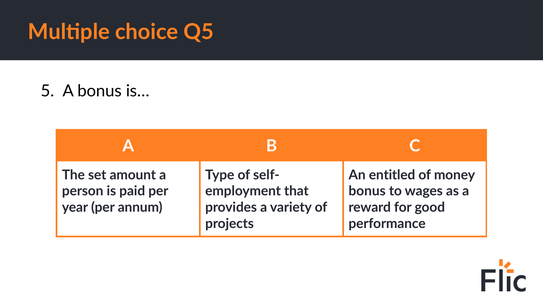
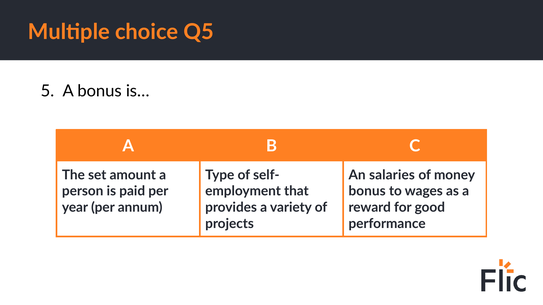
entitled: entitled -> salaries (392, 175)
